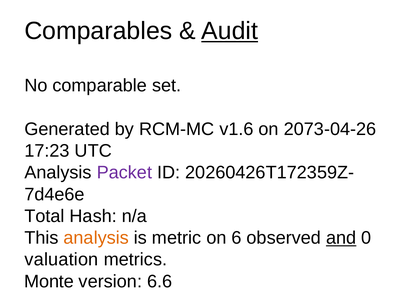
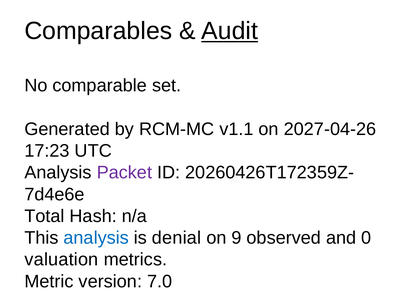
v1.6: v1.6 -> v1.1 (236, 129)
2073-04-26: 2073-04-26 -> 2027-04-26 (330, 129)
analysis colour: orange -> blue (96, 237)
metric: metric -> denial (177, 237)
6: 6 -> 9 (237, 237)
and underline: present -> none (341, 237)
Monte: Monte -> Metric (49, 281)
6.6: 6.6 -> 7.0 (160, 281)
